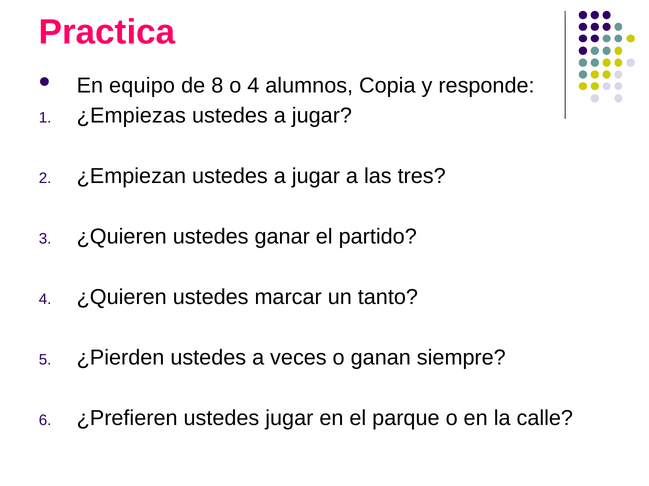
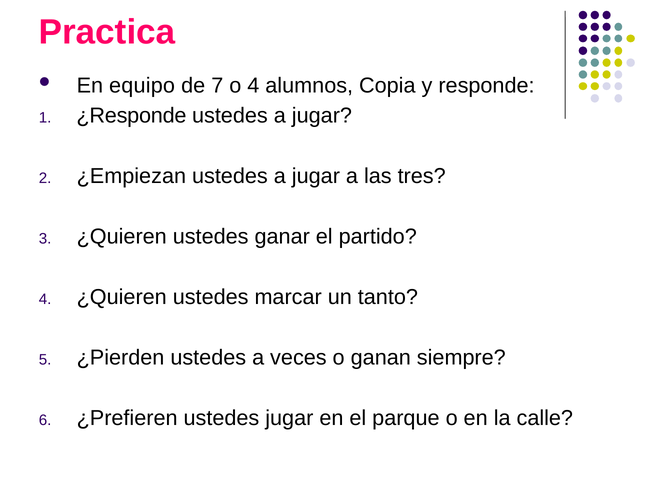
8: 8 -> 7 (217, 86)
¿Empiezas: ¿Empiezas -> ¿Responde (131, 116)
